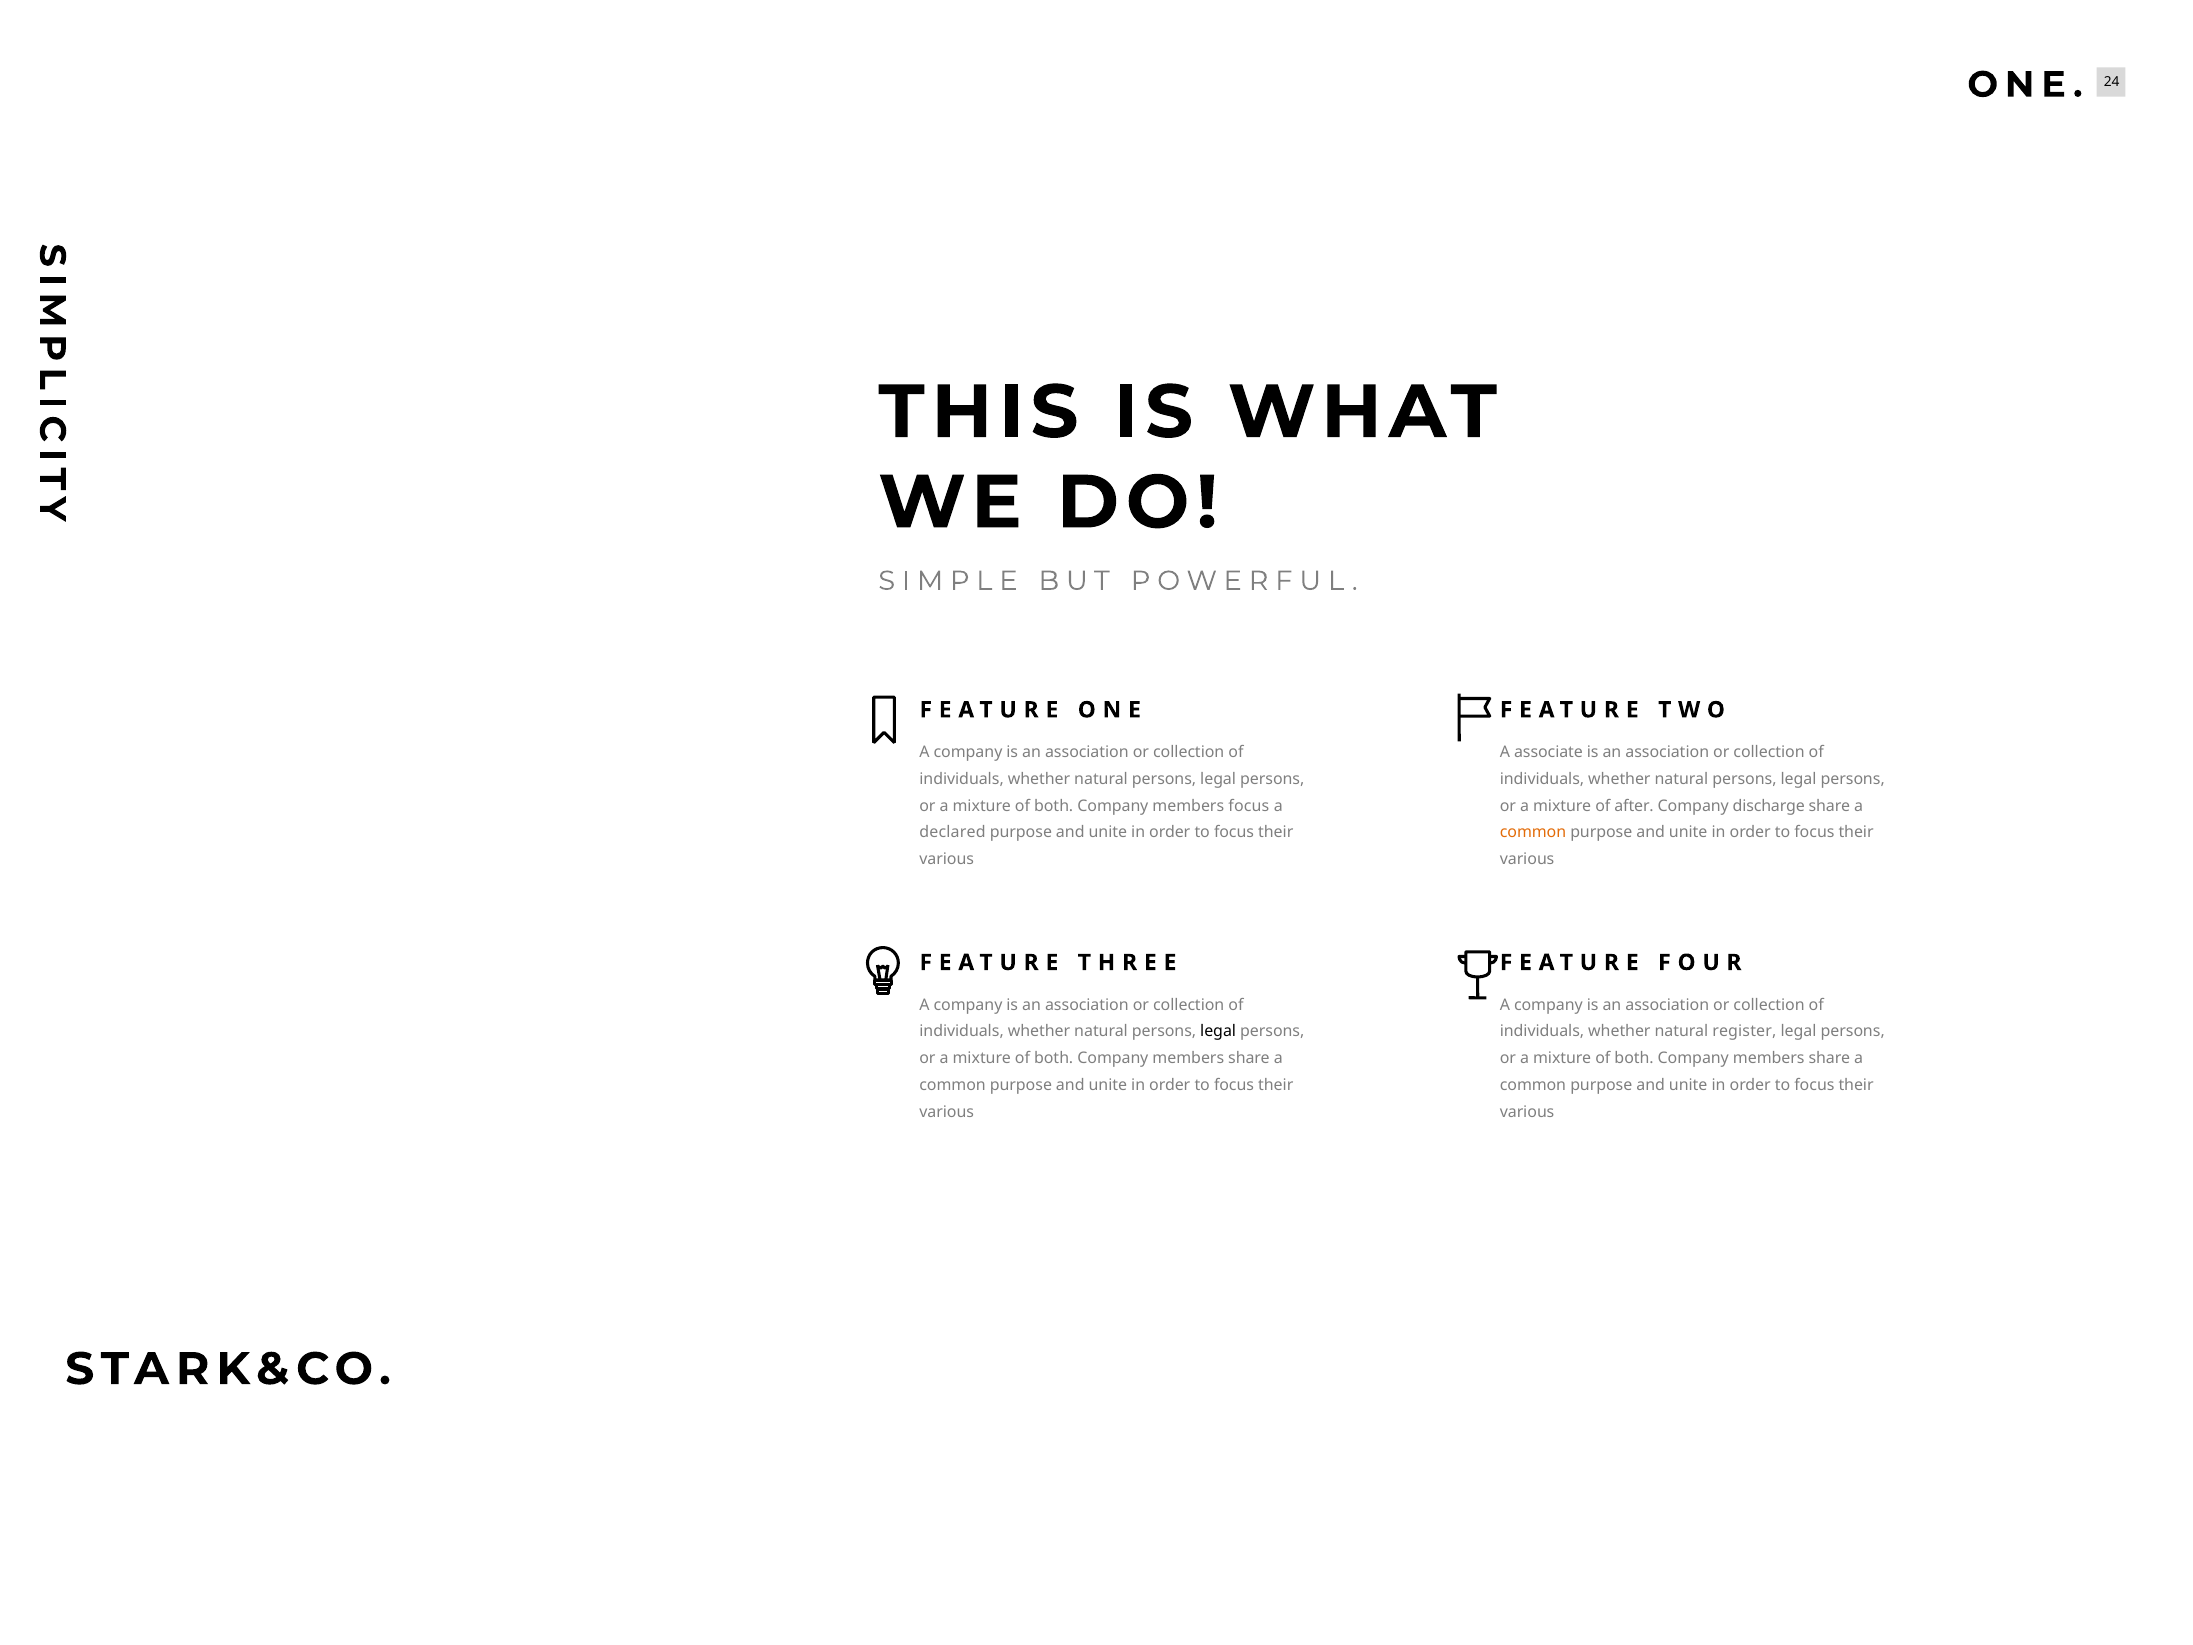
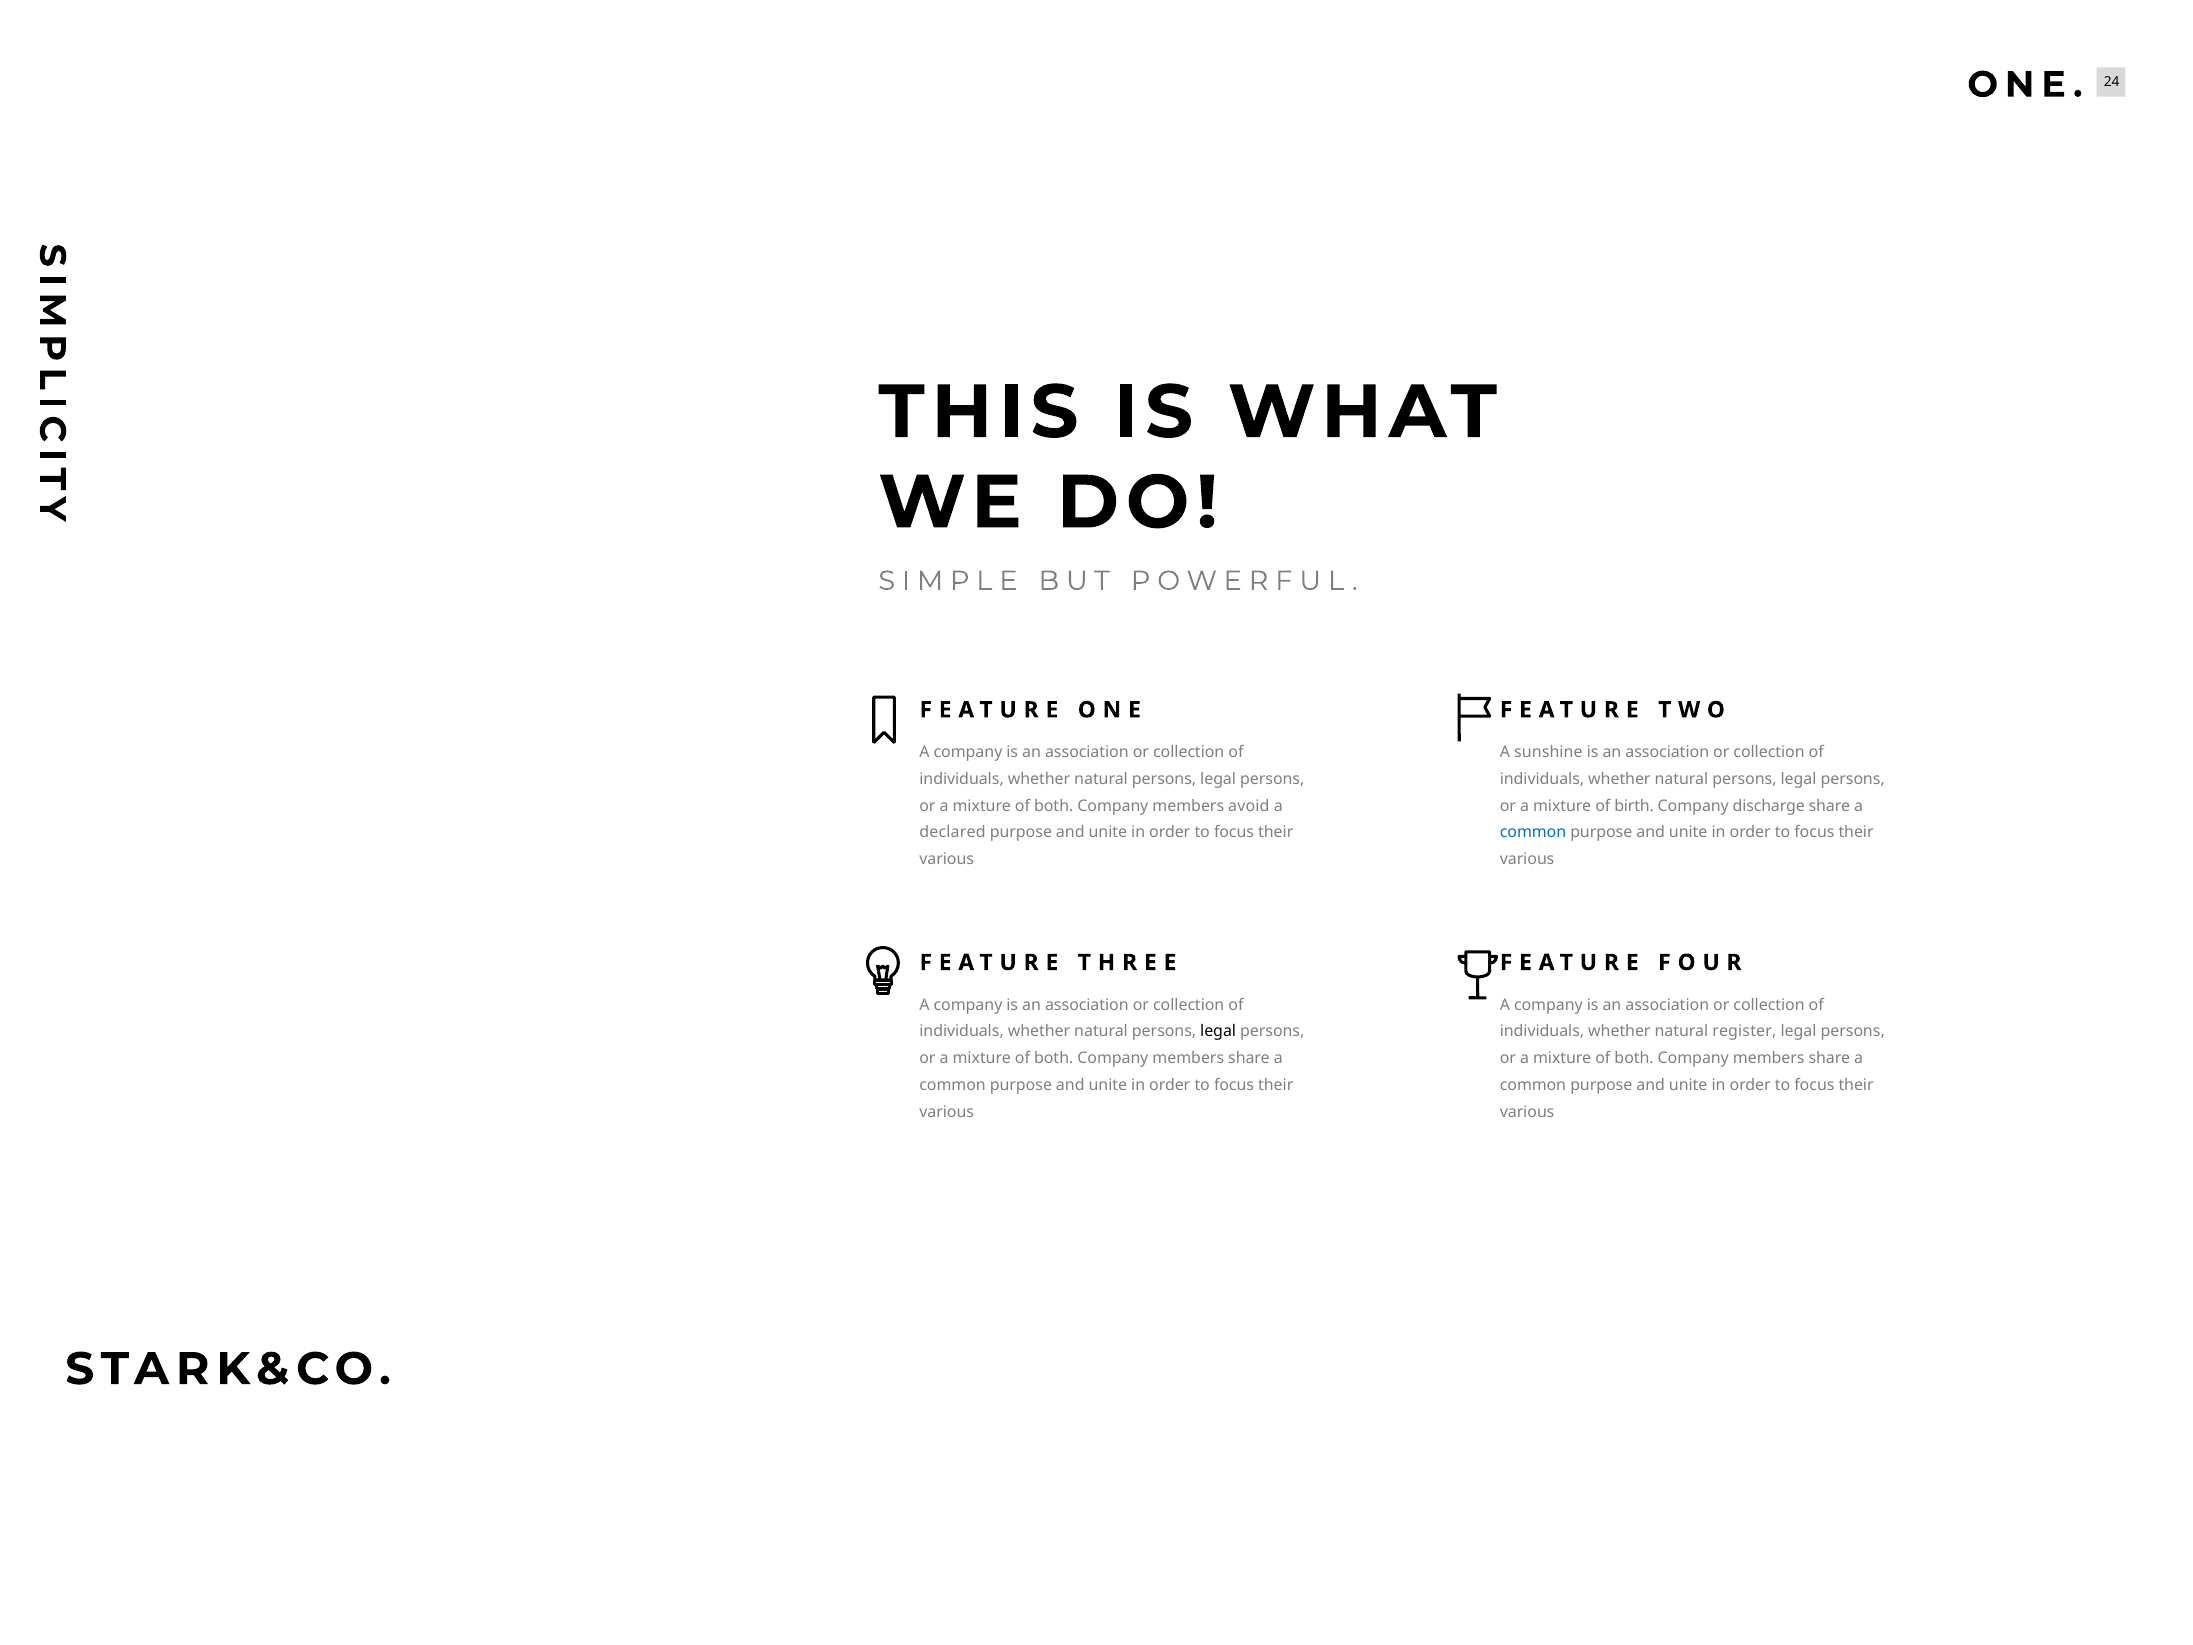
associate: associate -> sunshine (1548, 752)
members focus: focus -> avoid (1249, 806)
after: after -> birth (1634, 806)
common colour: orange -> blue (1533, 832)
